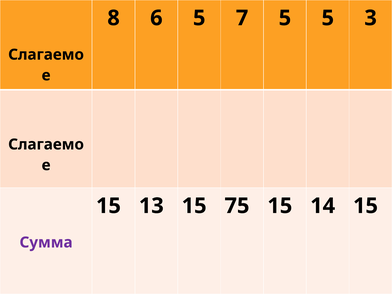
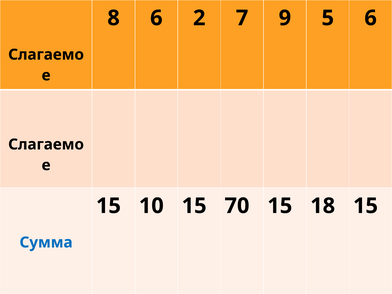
6 5: 5 -> 2 (199, 18)
7 5: 5 -> 9 (285, 18)
5 3: 3 -> 6 (371, 18)
13: 13 -> 10 (151, 206)
75: 75 -> 70 (237, 206)
14: 14 -> 18 (323, 206)
Сумма colour: purple -> blue (46, 242)
